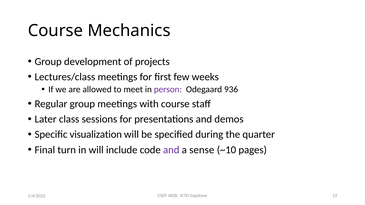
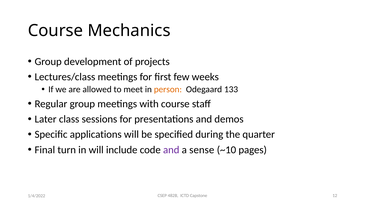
person colour: purple -> orange (168, 90)
936: 936 -> 133 (231, 90)
visualization: visualization -> applications (96, 135)
